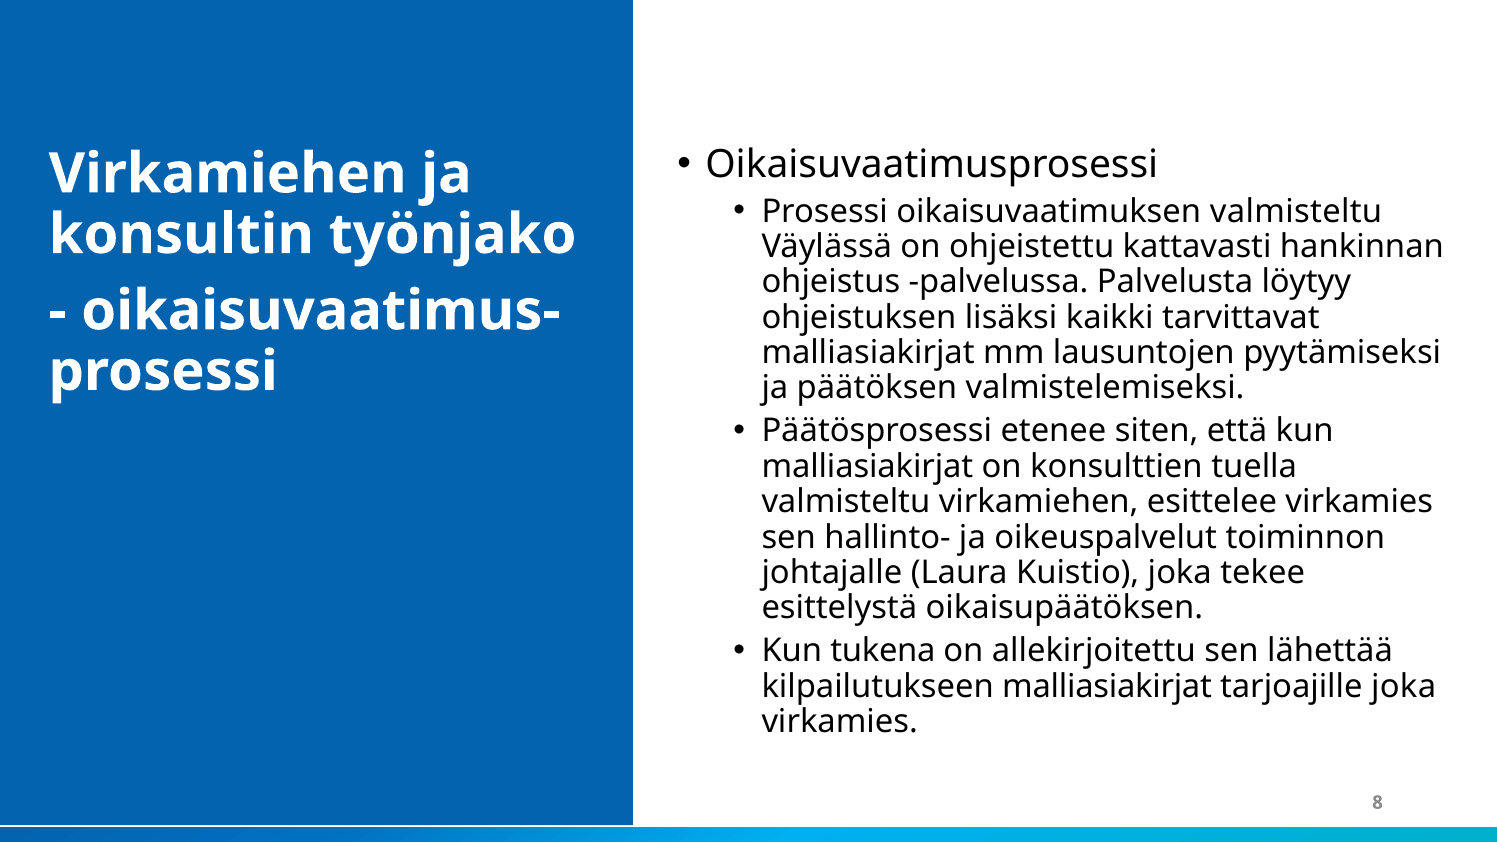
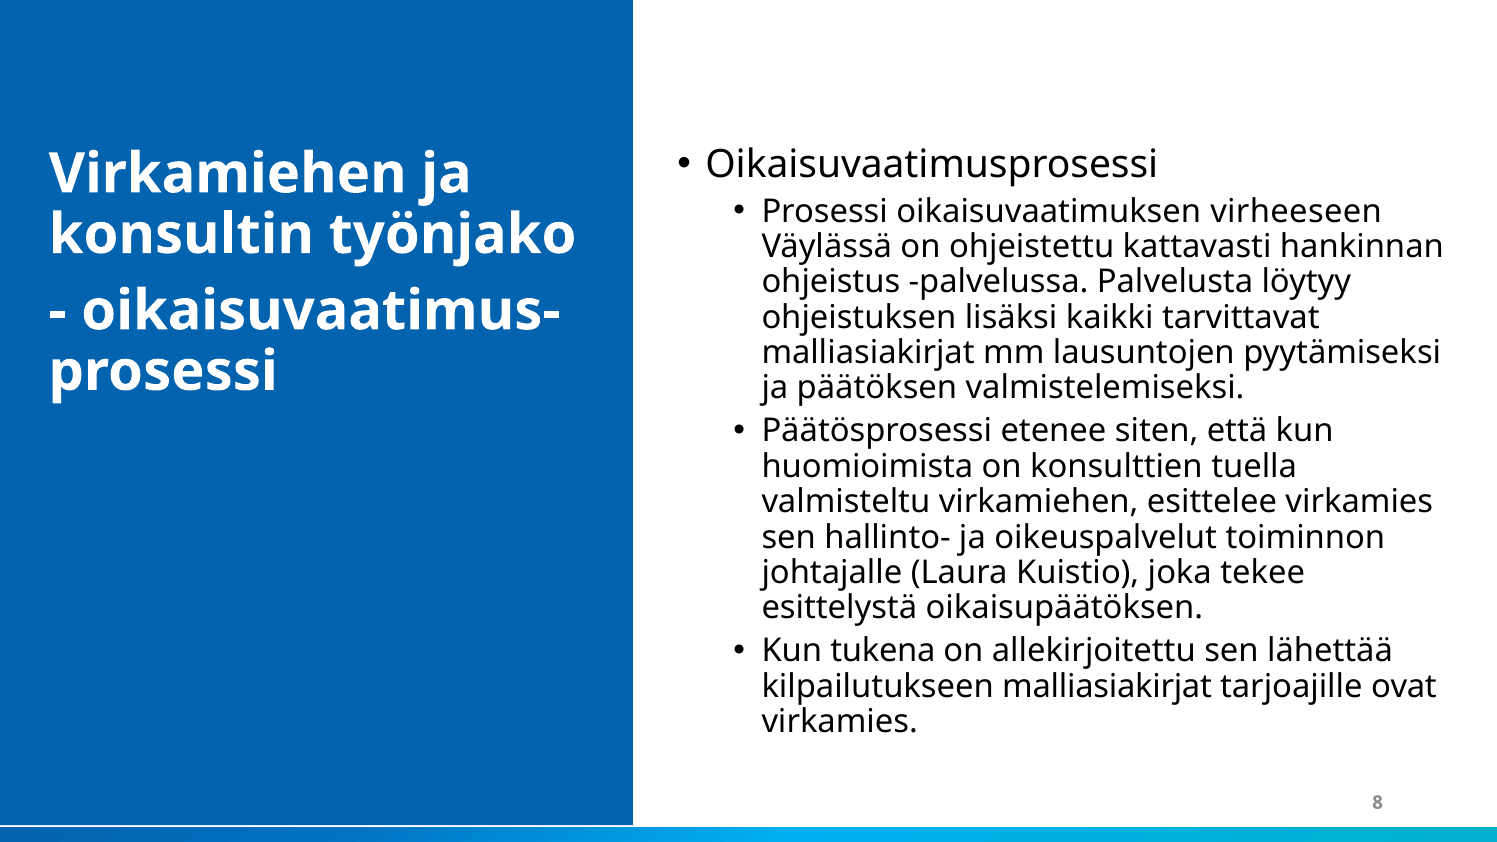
oikaisuvaatimuksen valmisteltu: valmisteltu -> virheeseen (1296, 211)
malliasiakirjat: malliasiakirjat -> huomioimista (867, 467)
tarjoajille joka: joka -> ovat (1404, 687)
